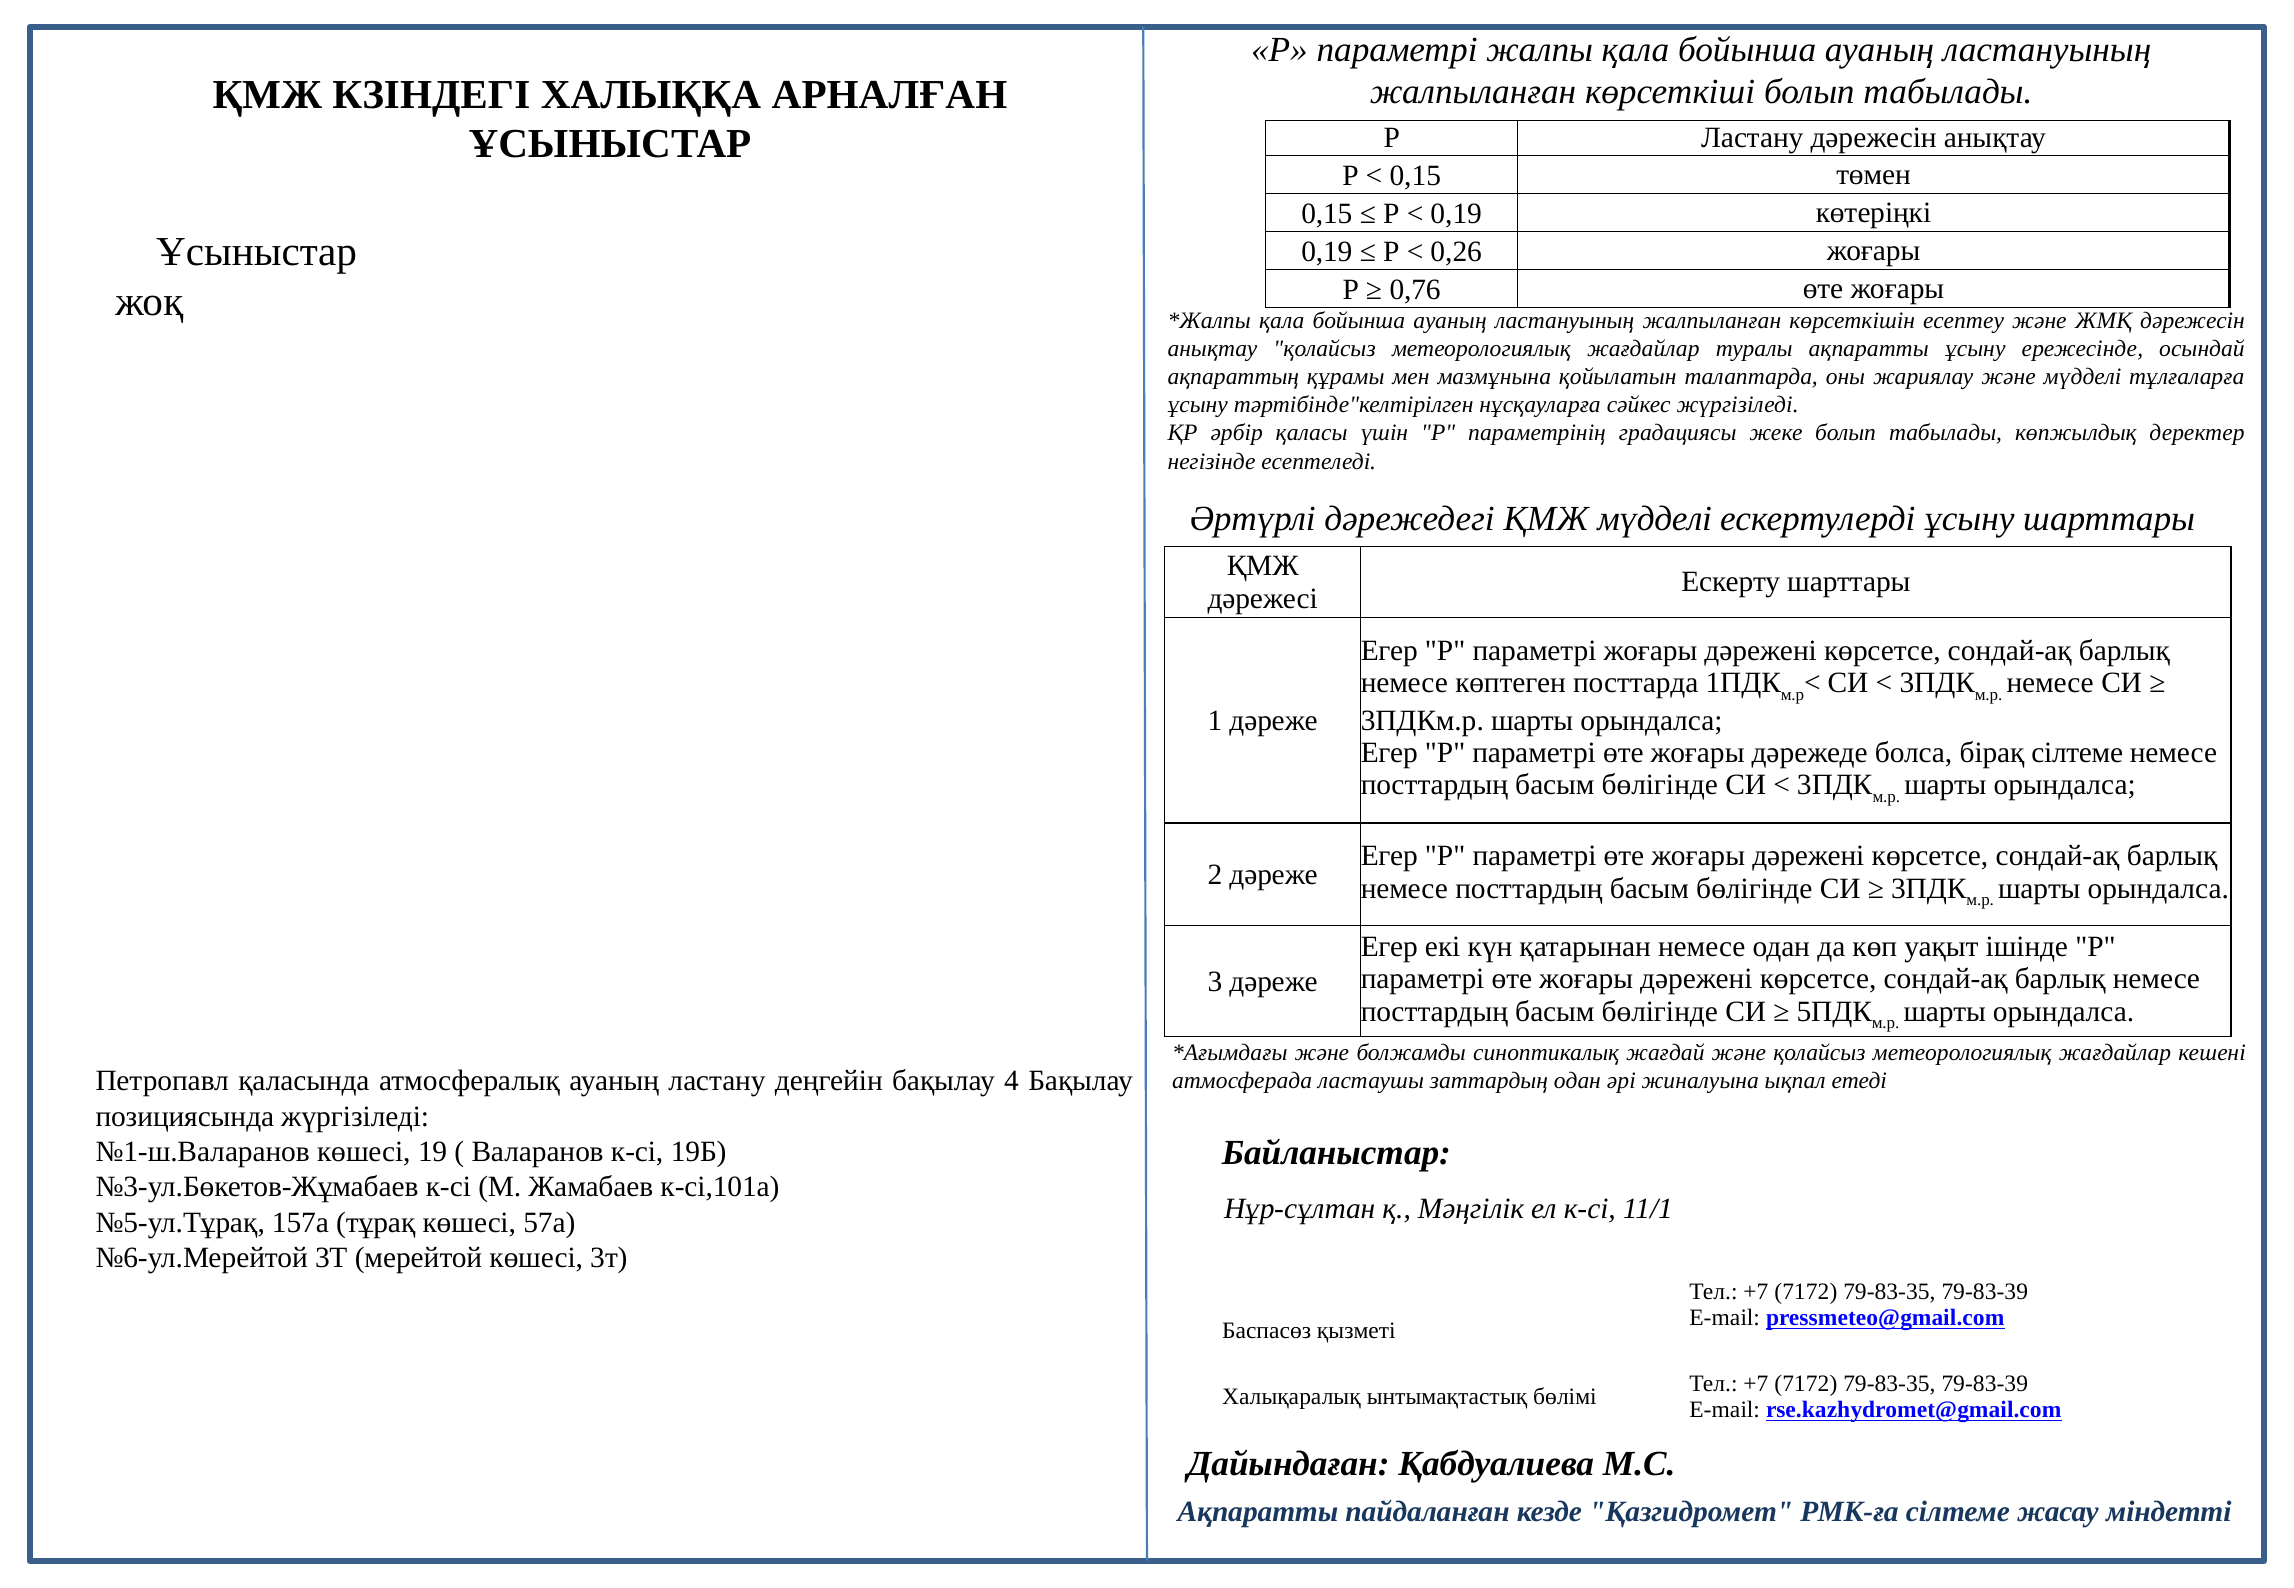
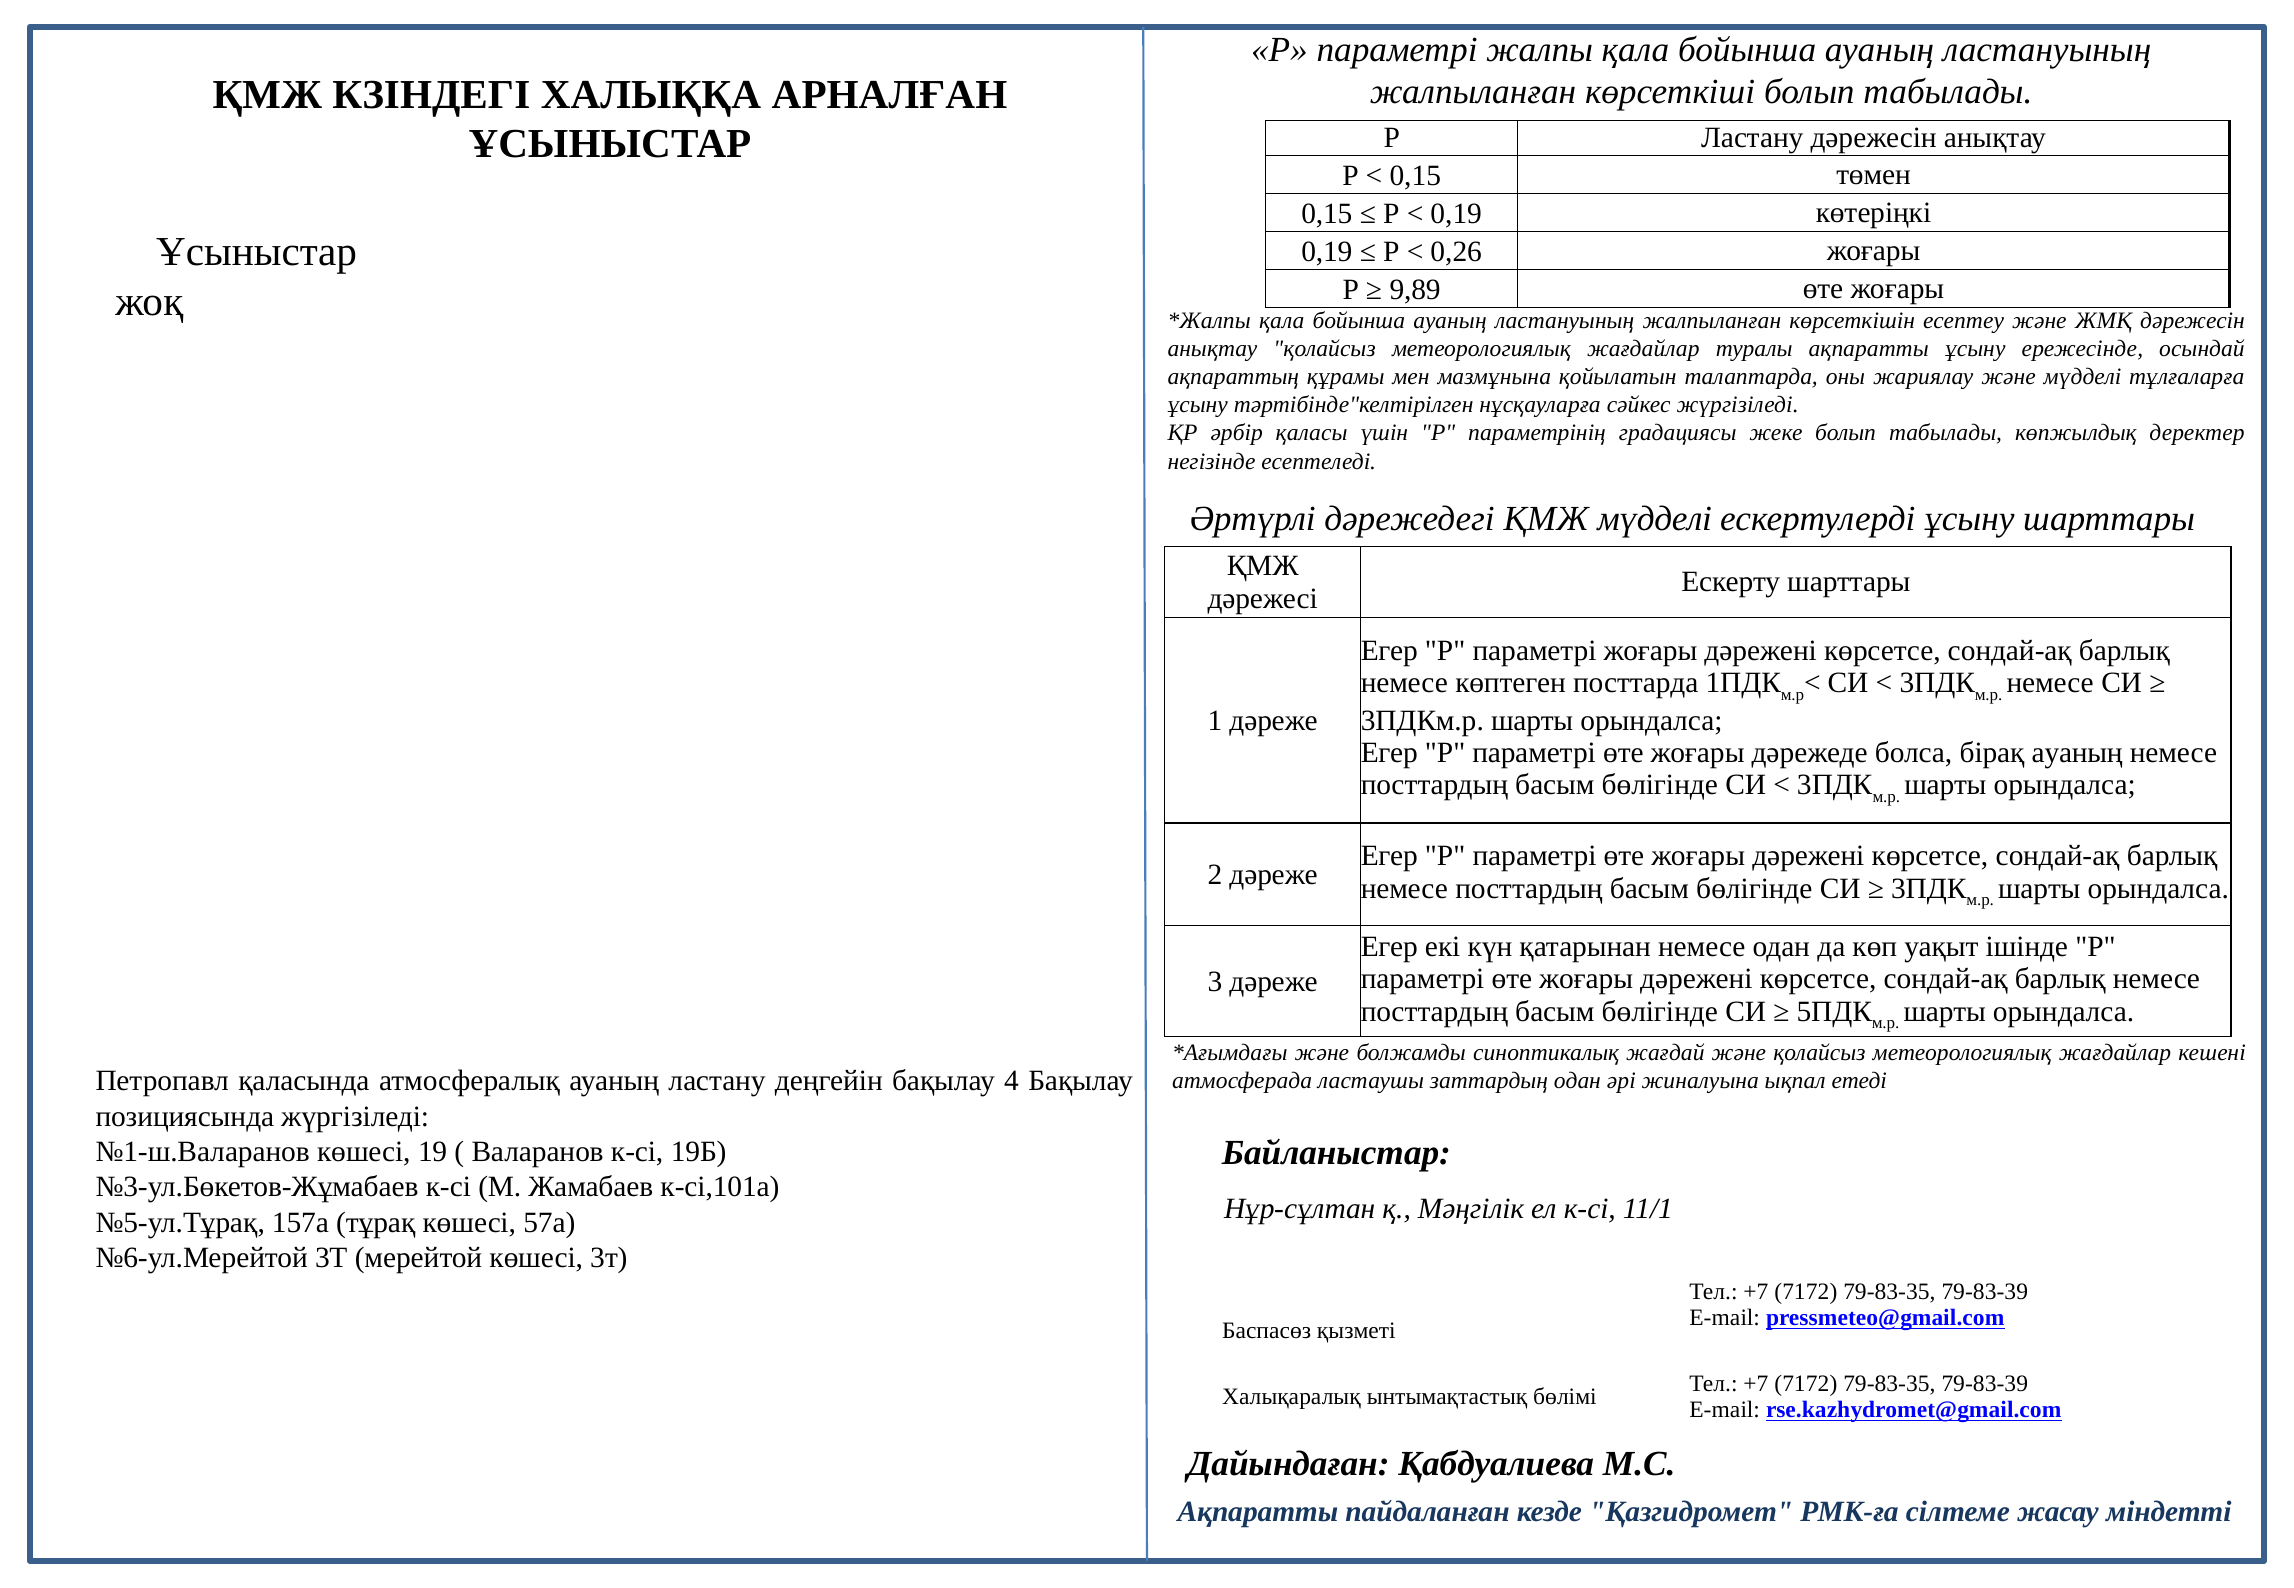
0,76: 0,76 -> 9,89 (1415, 290)
бірақ сілтеме: сілтеме -> ауаның (2077, 753)
